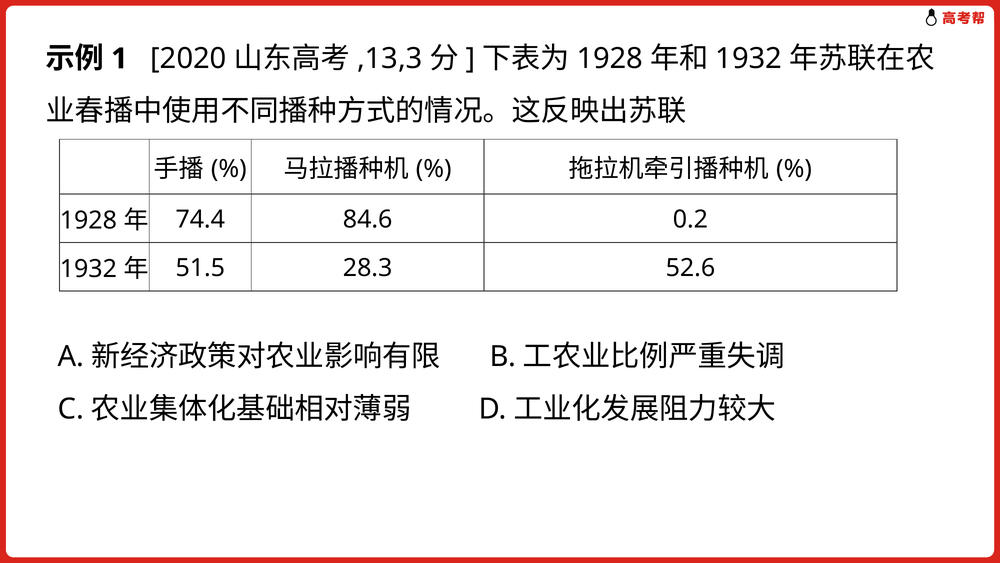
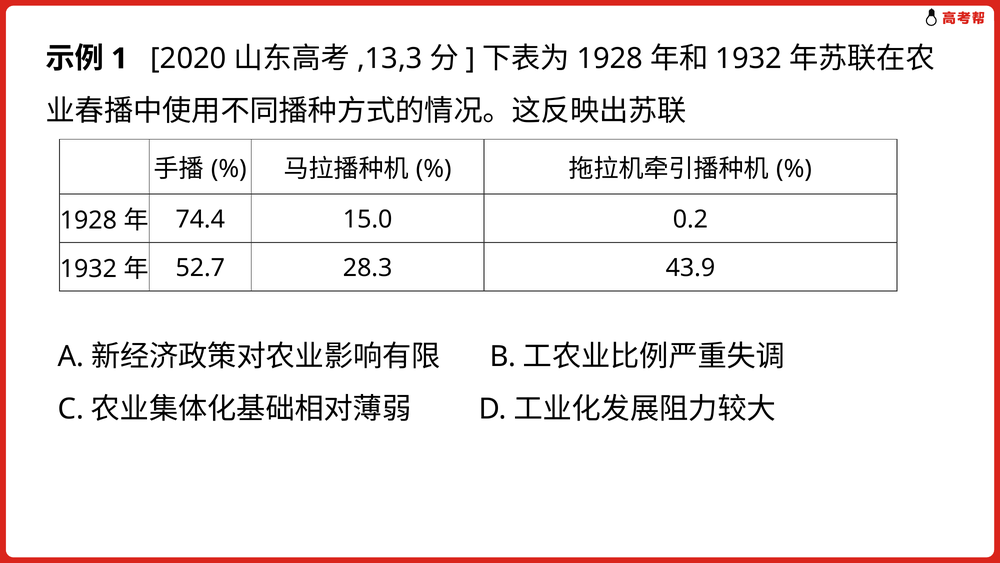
84.6: 84.6 -> 15.0 (368, 219)
51.5: 51.5 -> 52.7 (200, 268)
52.6: 52.6 -> 43.9 (690, 268)
